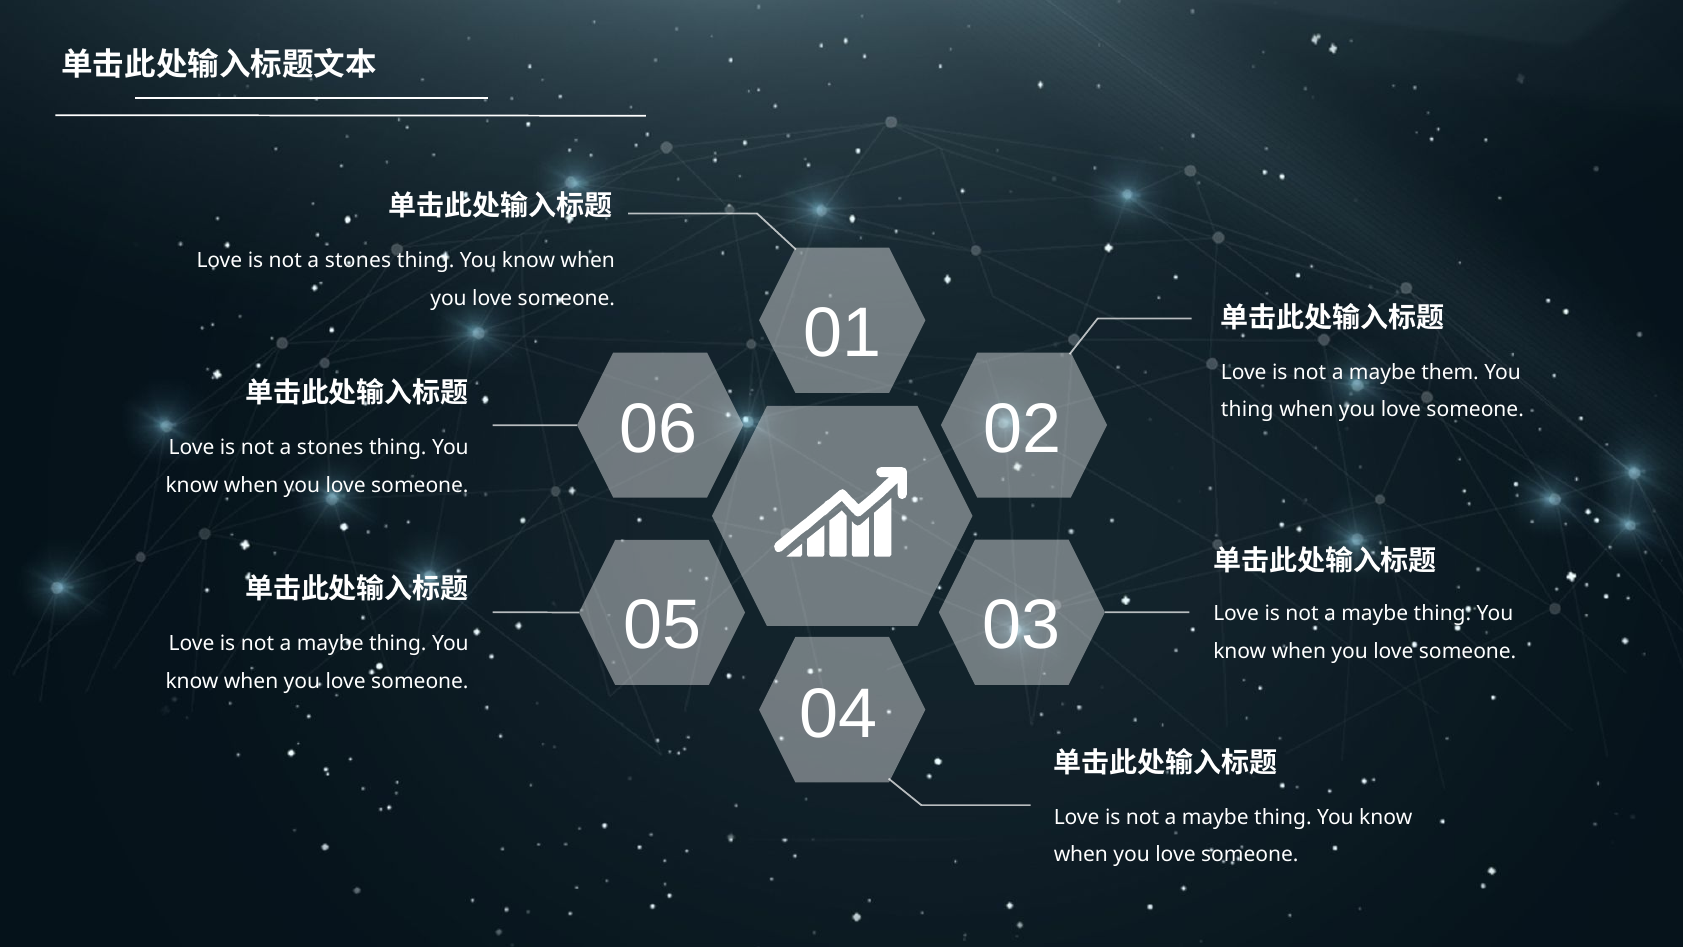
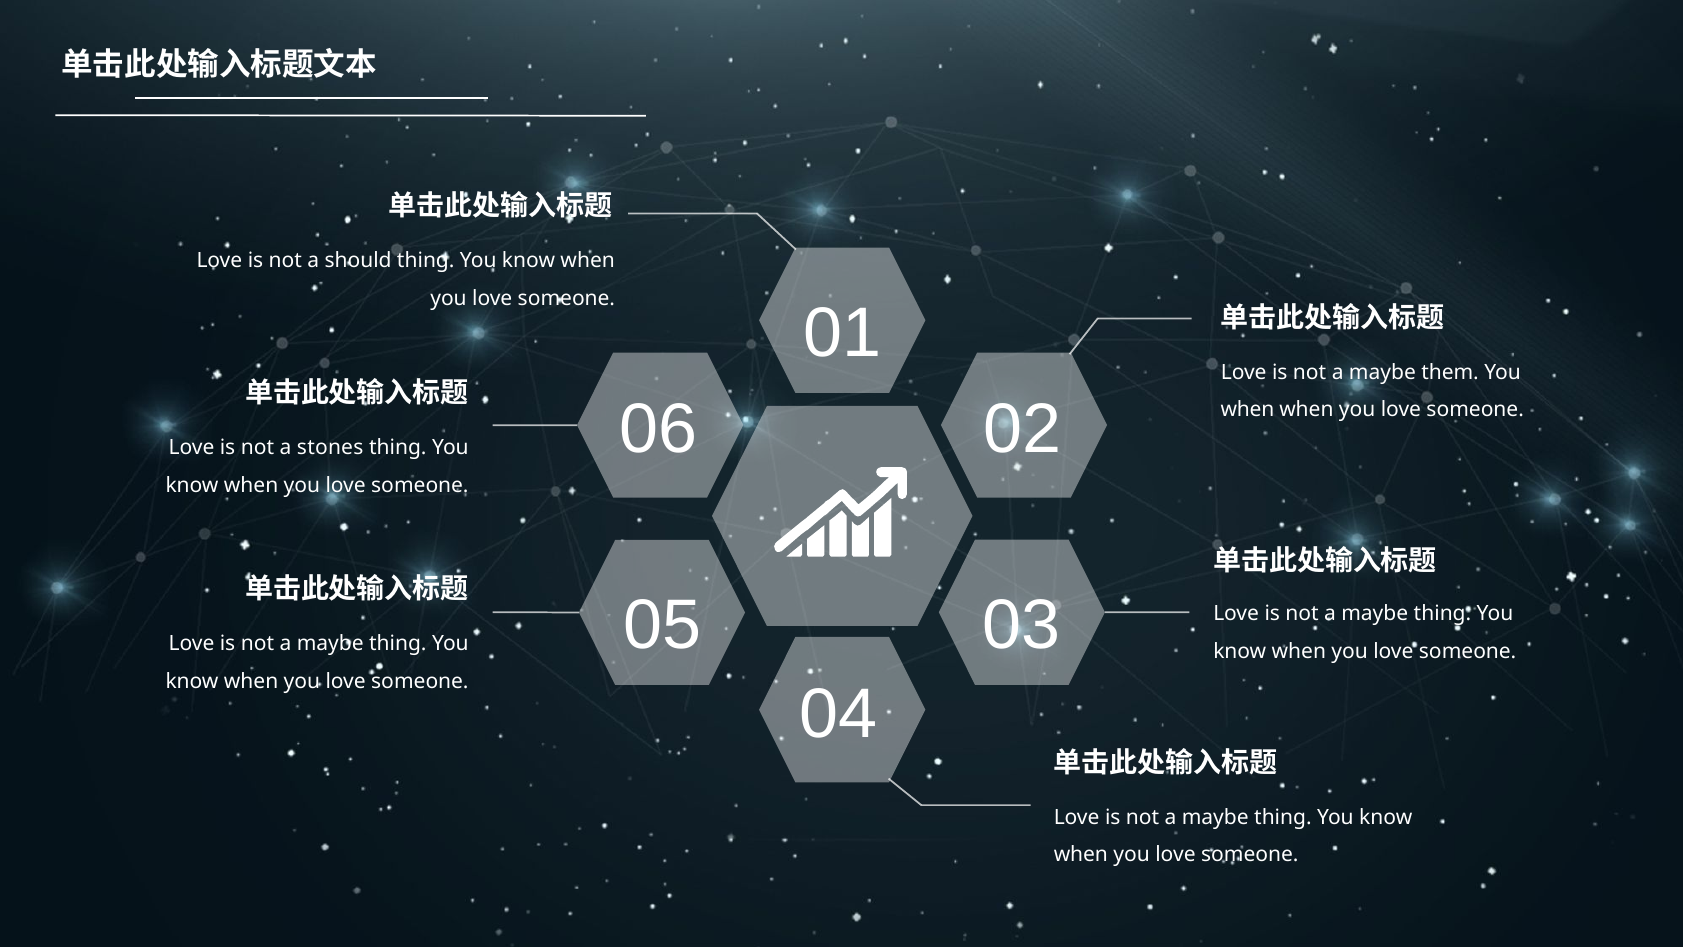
stones: stones -> should (358, 260)
thing: thing -> when (1247, 410)
